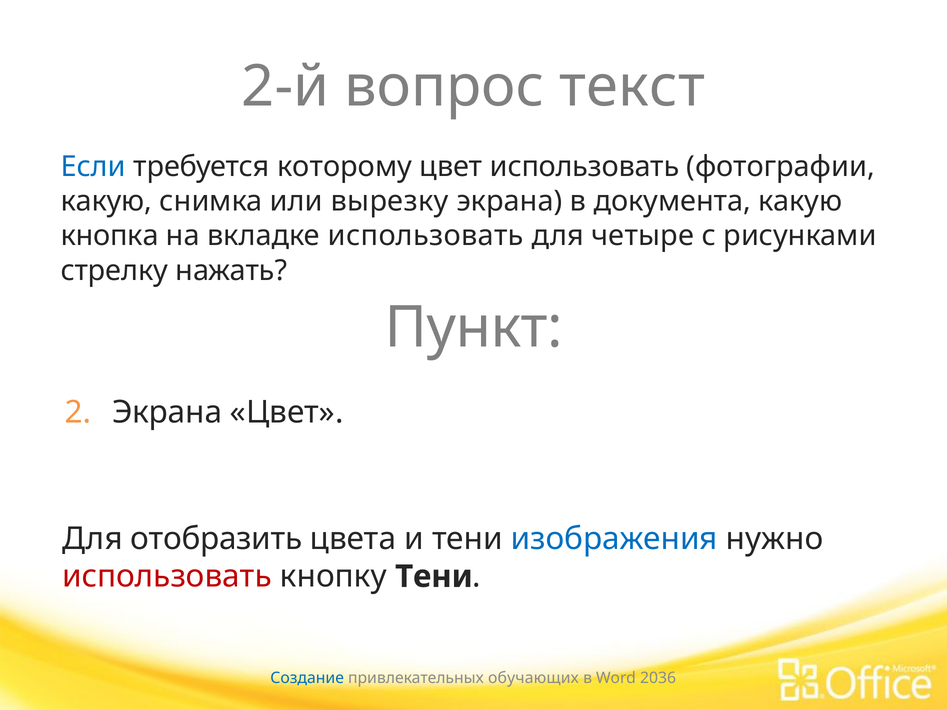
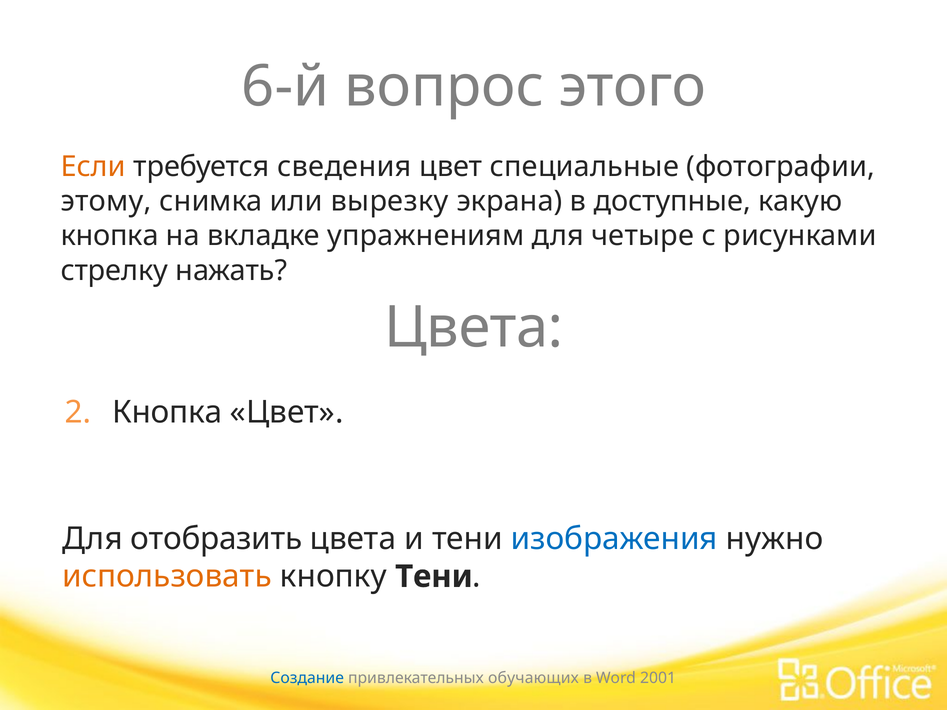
2-й: 2-й -> 6-й (285, 87)
текст: текст -> этого (633, 87)
Если colour: blue -> orange (93, 167)
которому: которому -> сведения (344, 167)
цвет использовать: использовать -> специальные (584, 167)
какую: какую -> этому (106, 201)
документа: документа -> доступные (672, 201)
вкладке использовать: использовать -> упражнениям (426, 236)
Пункт: Пункт -> Цвета (474, 328)
Экрана: Экрана -> Кнопка (167, 413)
использовать colour: red -> orange (167, 577)
2036: 2036 -> 2001 (658, 678)
